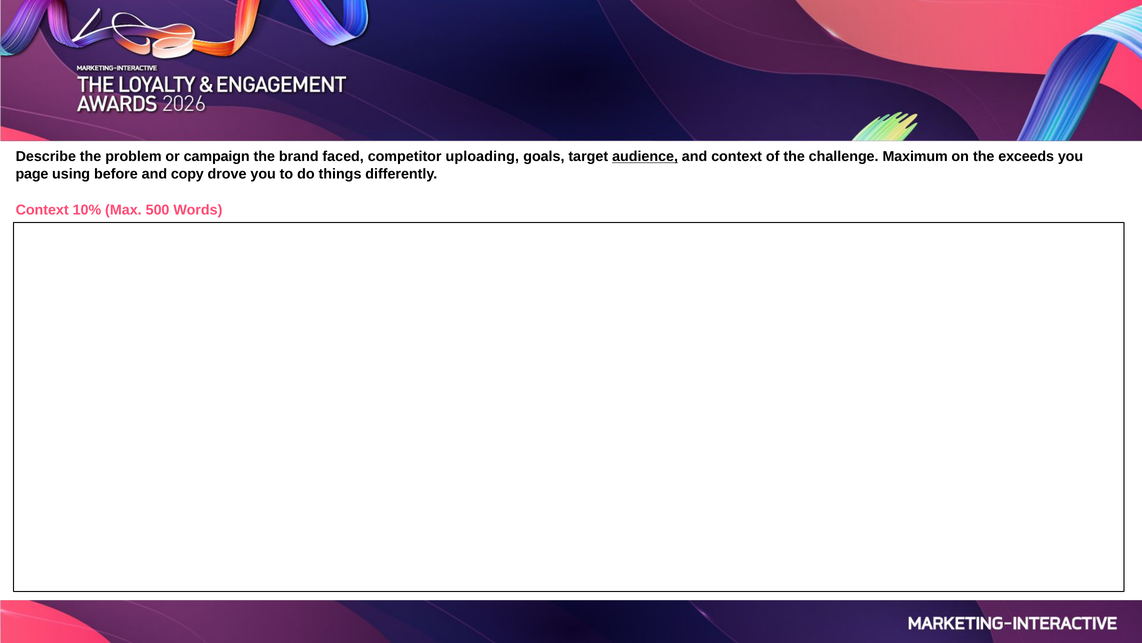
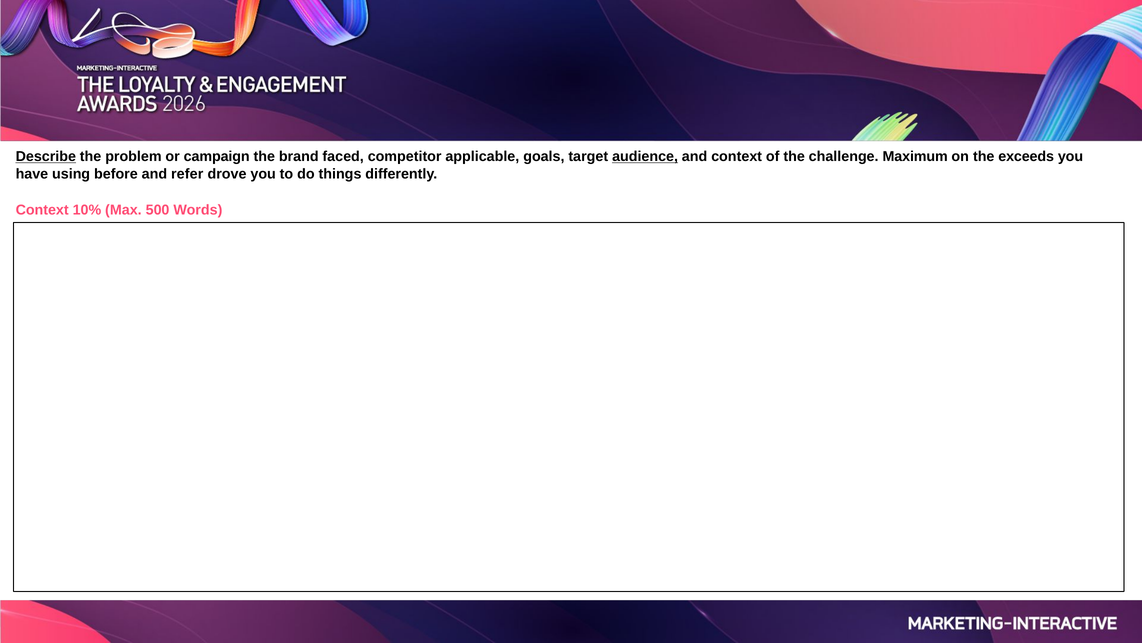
Describe underline: none -> present (46, 156)
uploading: uploading -> applicable (482, 156)
page: page -> have (32, 174)
copy: copy -> refer (187, 174)
